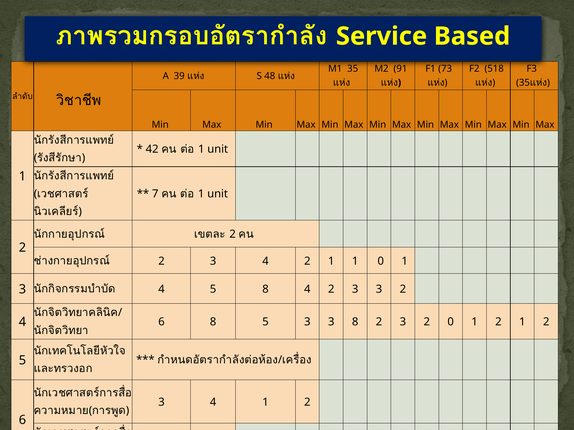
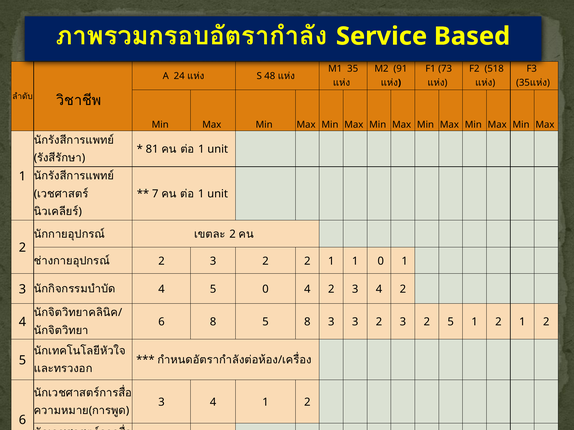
39: 39 -> 24 (179, 76)
42: 42 -> 81 (152, 149)
4: 4 -> 2 (265, 261)
5 8: 8 -> 0 (265, 290)
2 3 3: 3 -> 4 (379, 290)
5 3: 3 -> 8 (307, 322)
3 8: 8 -> 3 (355, 322)
3 2 0: 0 -> 5 (451, 322)
